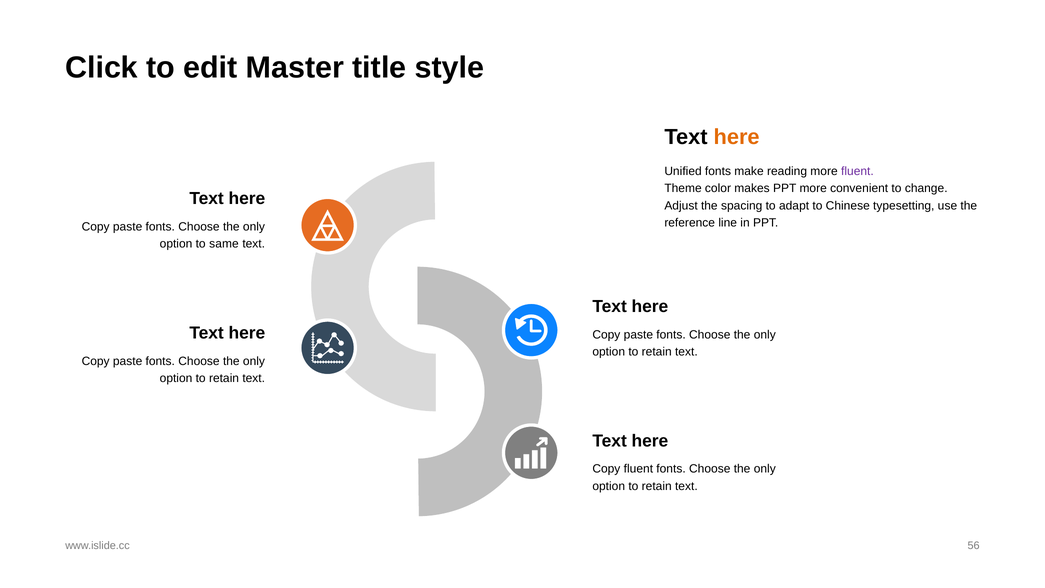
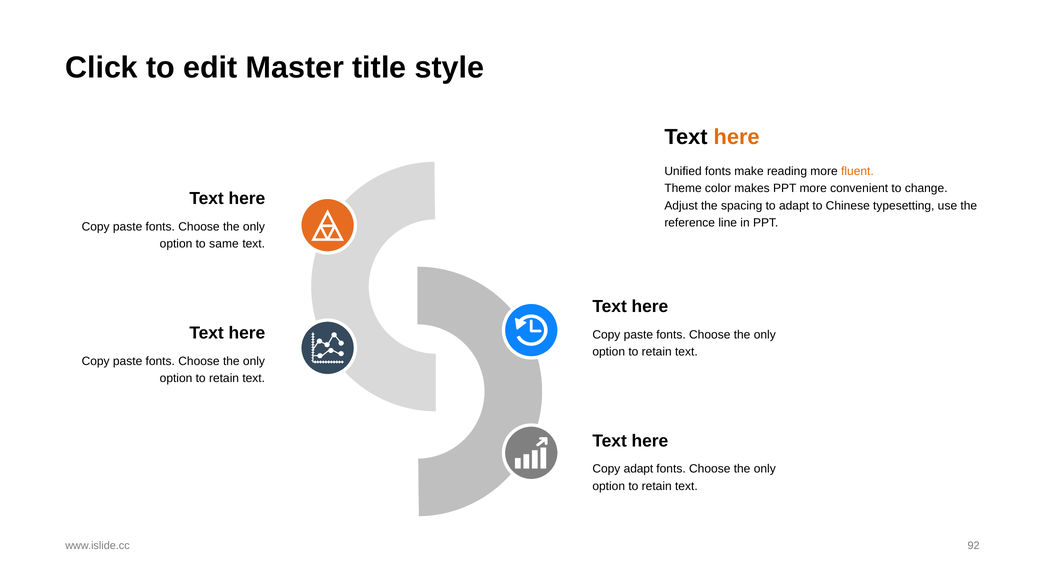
fluent colour: purple -> orange (857, 171)
Copy fluent: fluent -> adapt (638, 469)
56: 56 -> 92 (974, 545)
